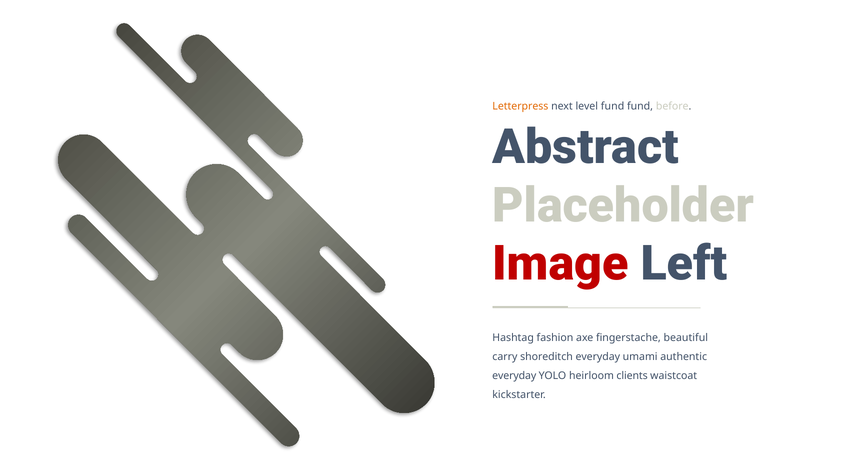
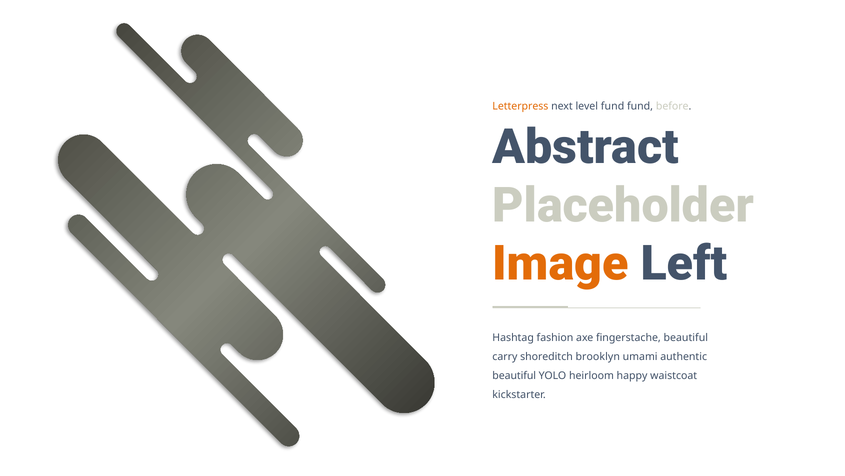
Image colour: red -> orange (560, 263)
shoreditch everyday: everyday -> brooklyn (598, 356)
everyday: everyday -> beautiful (514, 375)
clients: clients -> happy (632, 375)
